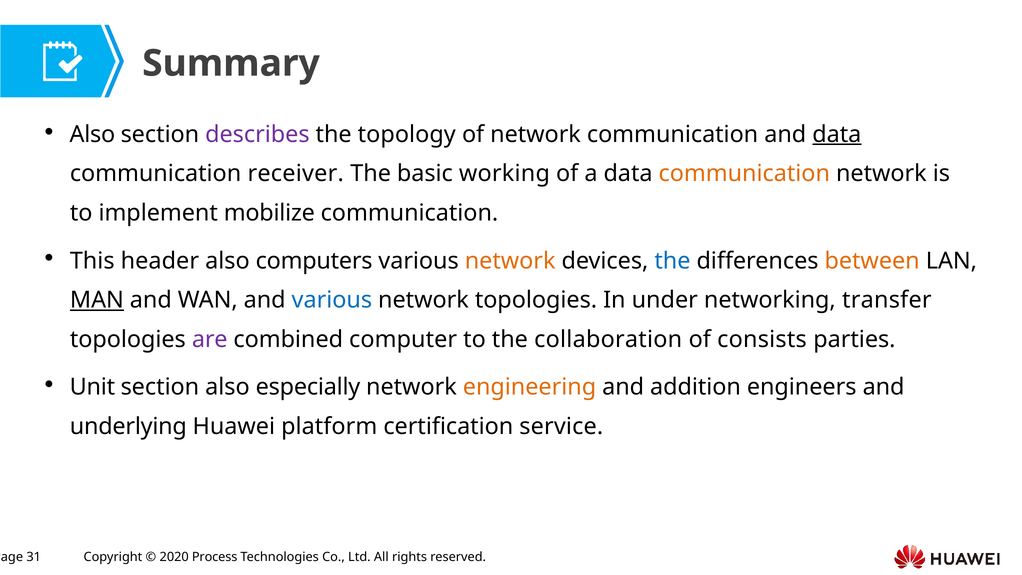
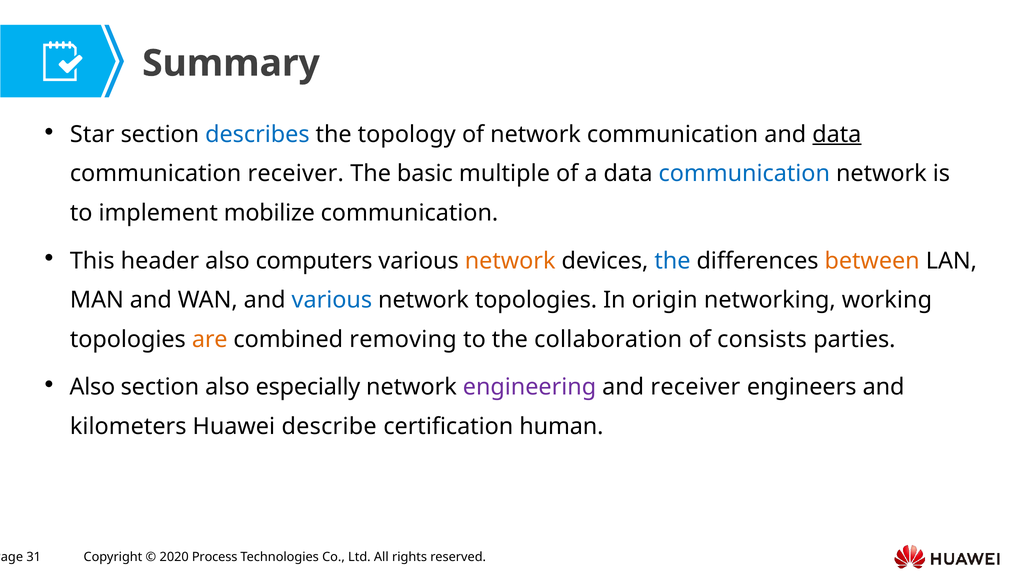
Also: Also -> Star (92, 134)
describes colour: purple -> blue (257, 134)
working: working -> multiple (504, 174)
communication colour: orange -> blue (744, 174)
MAN underline: present -> none (97, 300)
under: under -> origin (665, 300)
transfer: transfer -> working (887, 300)
are colour: purple -> orange (210, 339)
computer: computer -> removing (403, 339)
Unit: Unit -> Also (92, 387)
engineering colour: orange -> purple (530, 387)
and addition: addition -> receiver (695, 387)
underlying: underlying -> kilometers (128, 426)
platform: platform -> describe (329, 426)
service: service -> human (561, 426)
